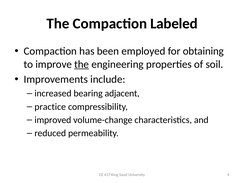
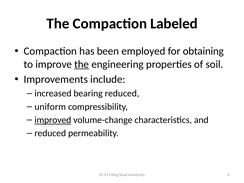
bearing adjacent: adjacent -> reduced (122, 93)
practice: practice -> uniform (50, 107)
improved underline: none -> present (53, 120)
